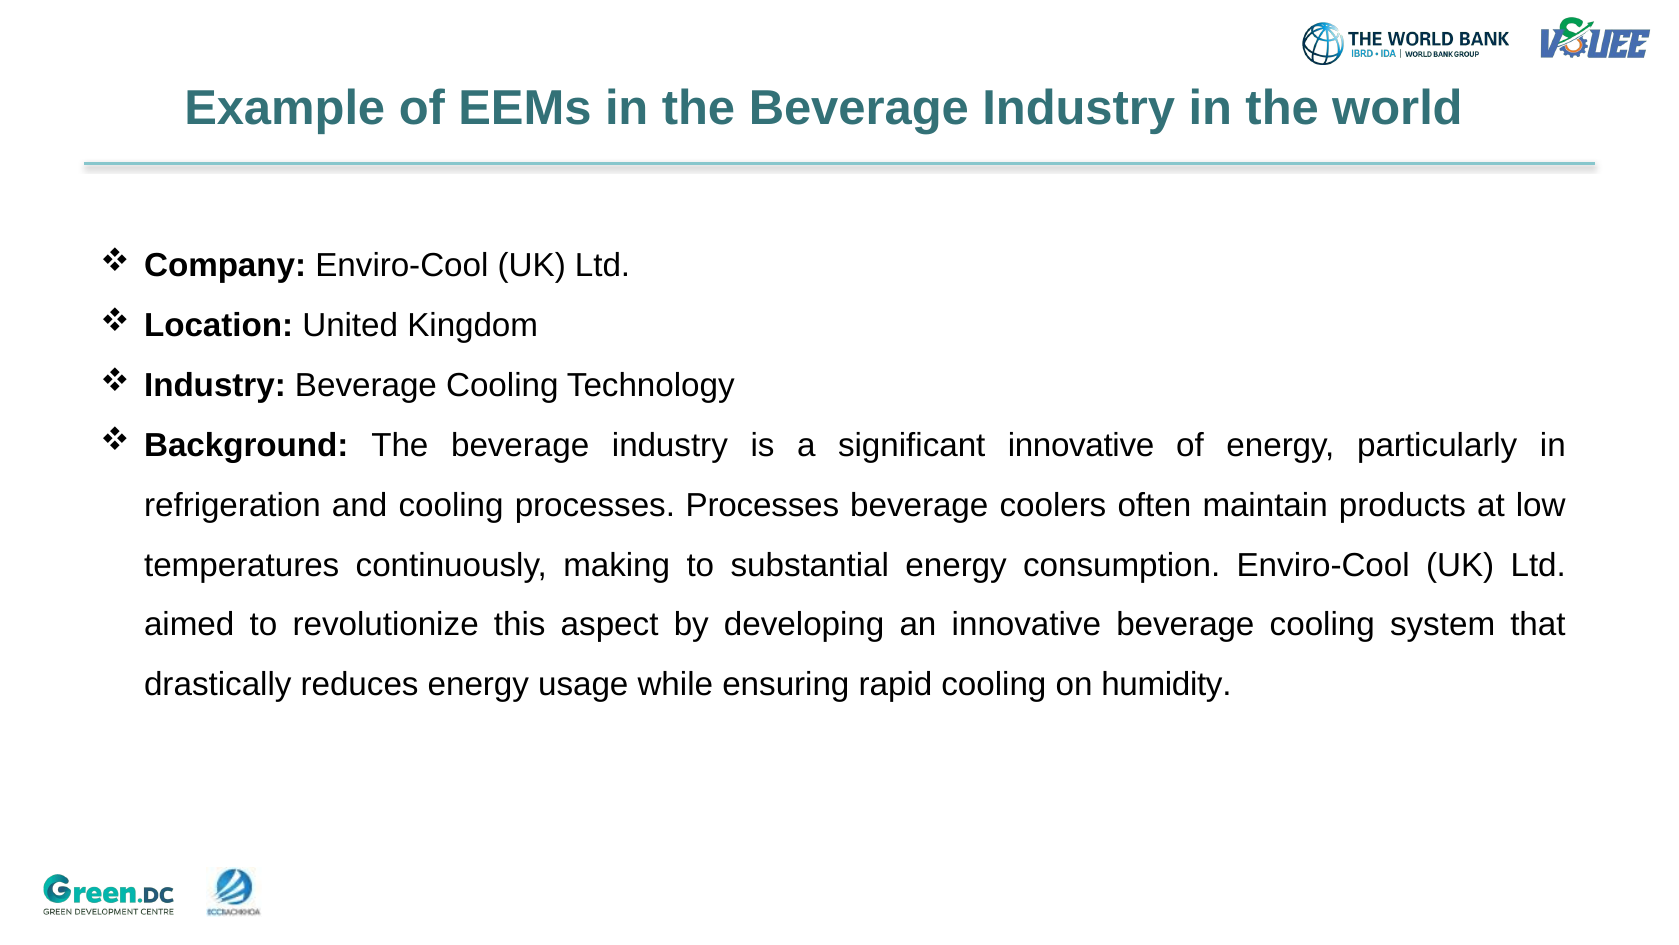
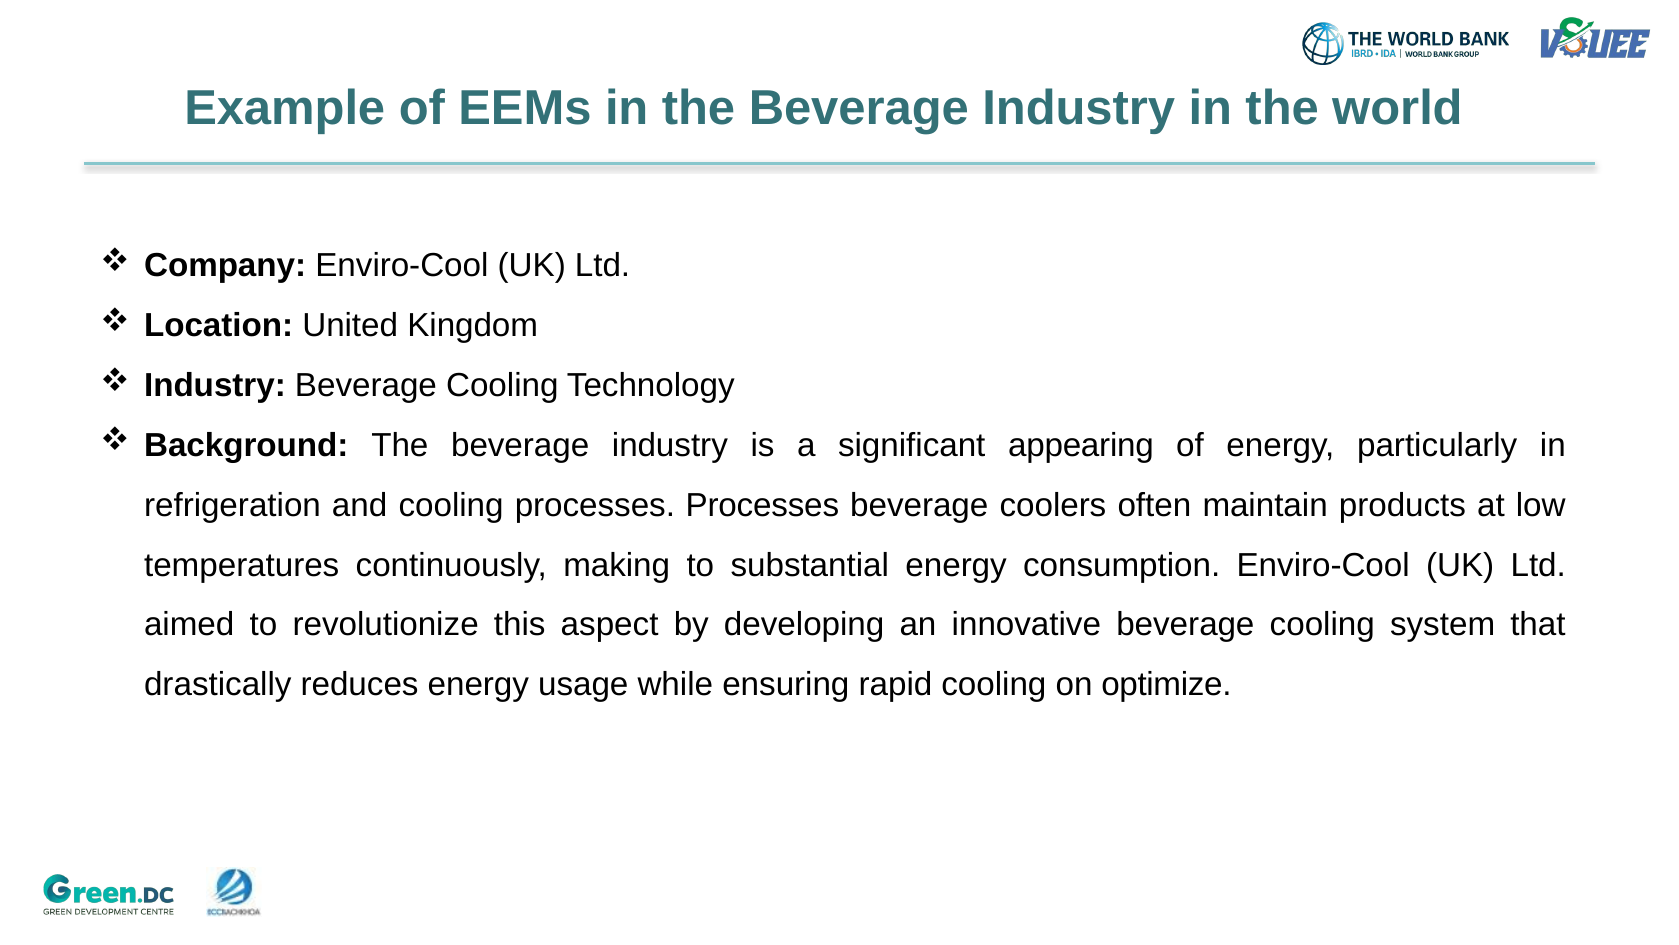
significant innovative: innovative -> appearing (1081, 445)
humidity: humidity -> optimize (1166, 684)
